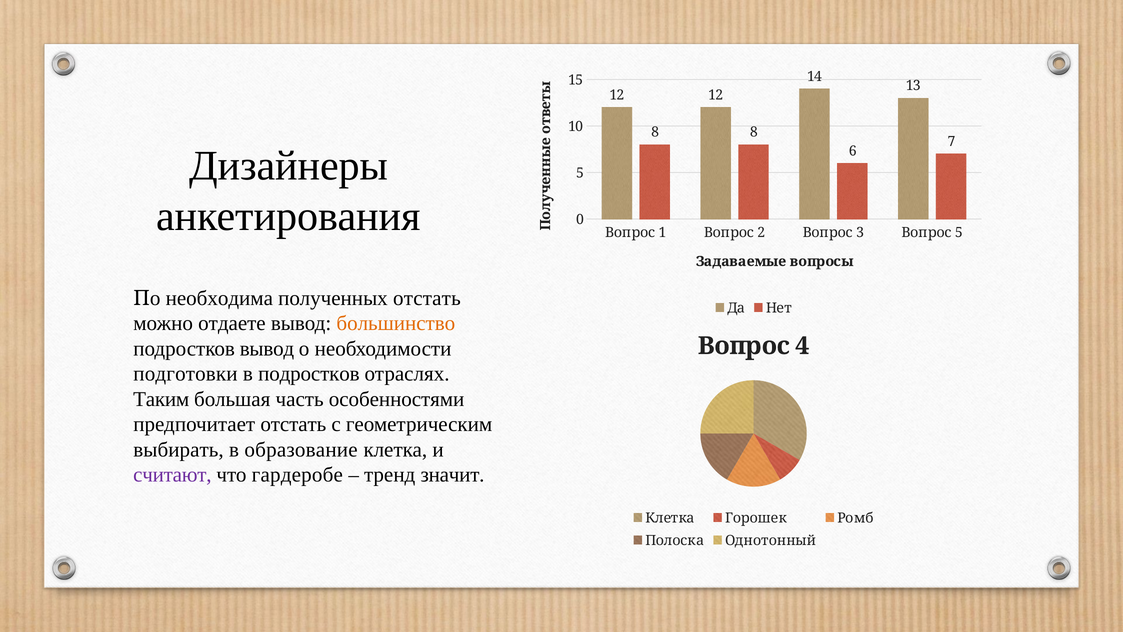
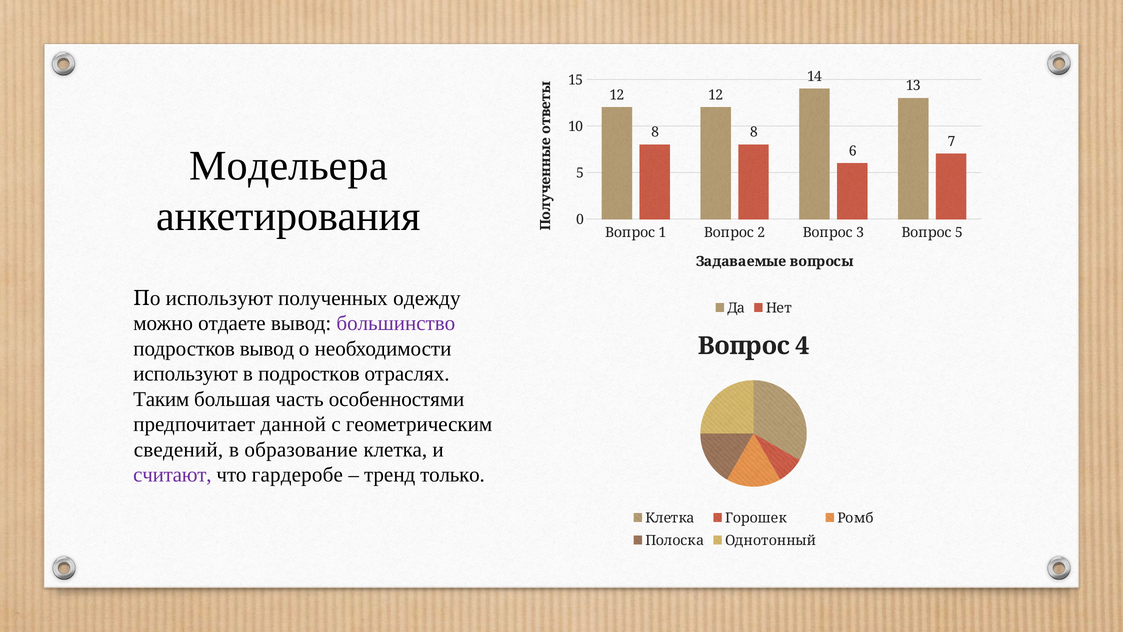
Дизайнеры: Дизайнеры -> Модельера (288, 166)
о необходима: необходима -> используют (219, 298)
полученных отстать: отстать -> одежду (427, 298)
большинство colour: orange -> purple (396, 323)
подготовки: подготовки -> используют (186, 374)
предпочитает отстать: отстать -> данной (293, 424)
выбирать: выбирать -> сведений (178, 450)
значит: значит -> только (453, 475)
